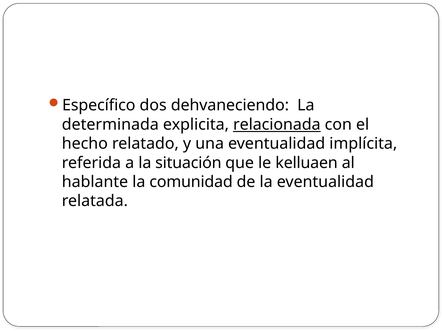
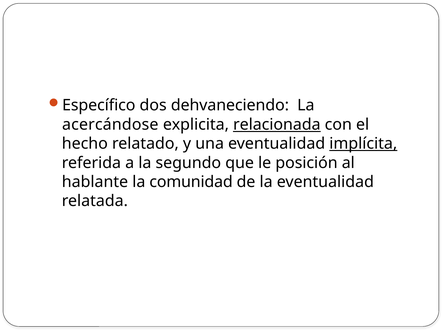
determinada: determinada -> acercándose (110, 125)
implícita underline: none -> present (363, 144)
situación: situación -> segundo (188, 163)
kelluaen: kelluaen -> posición (306, 163)
